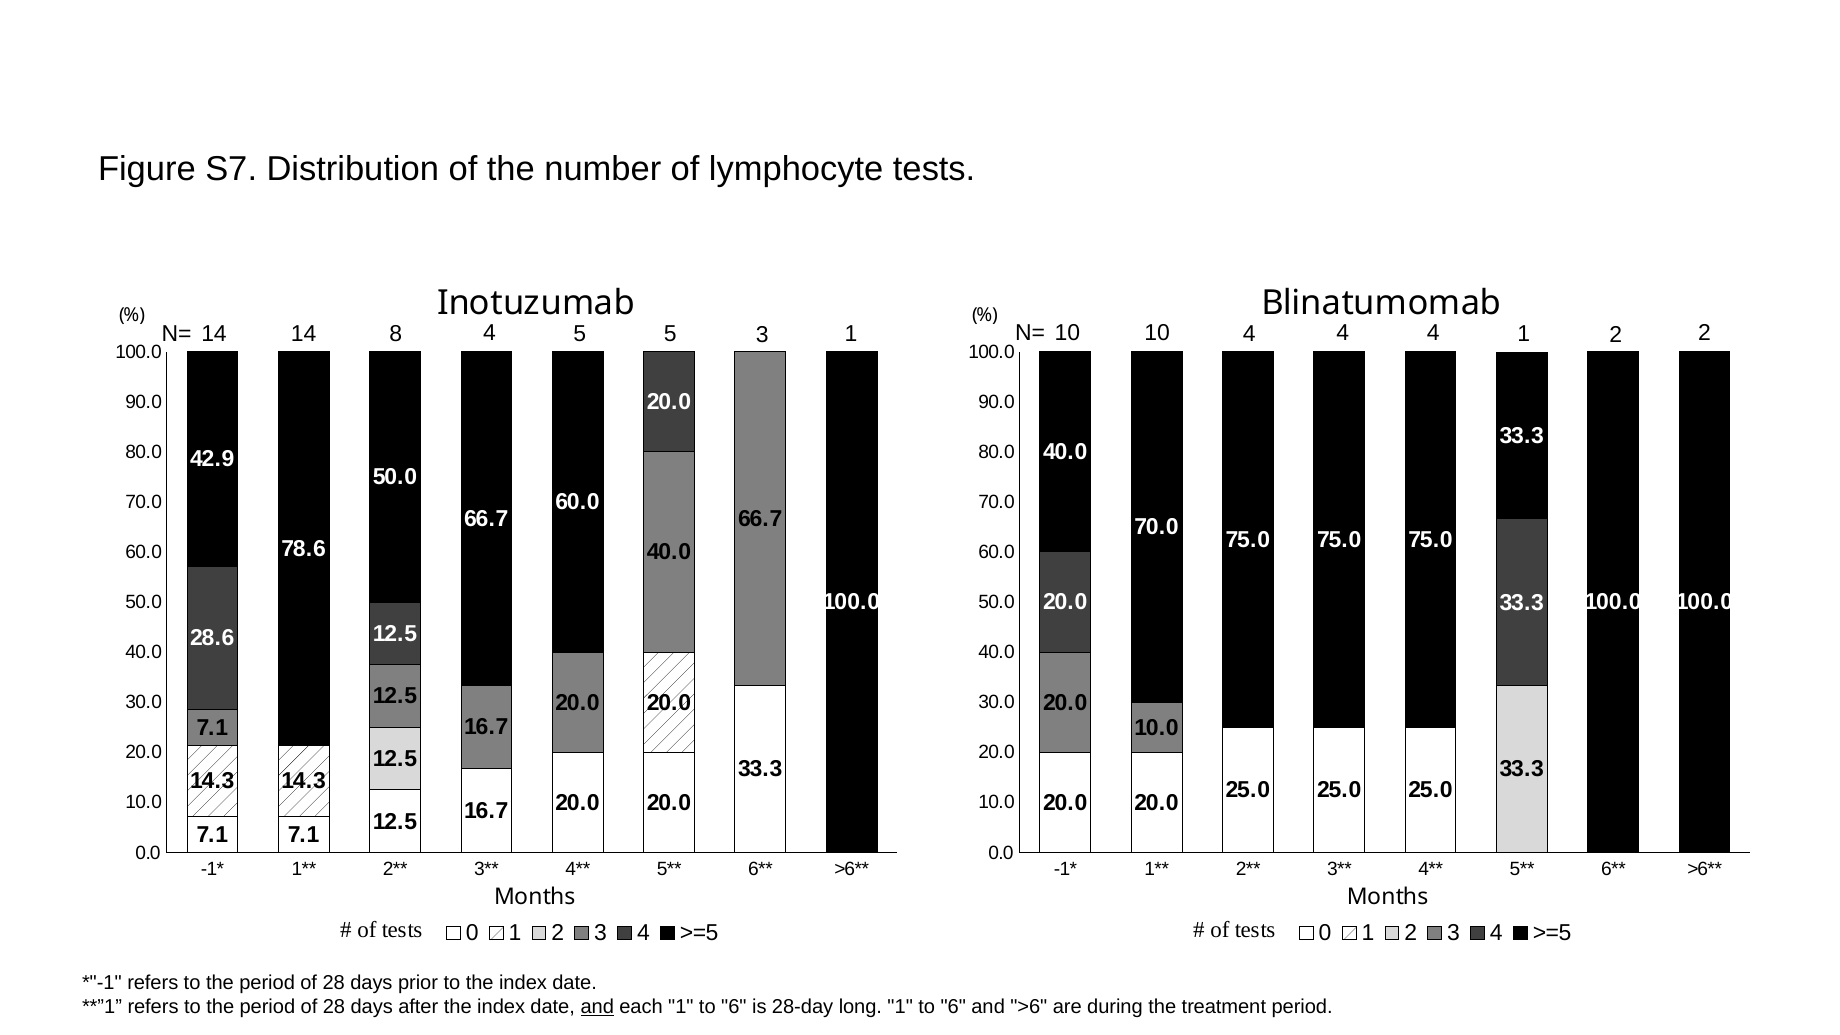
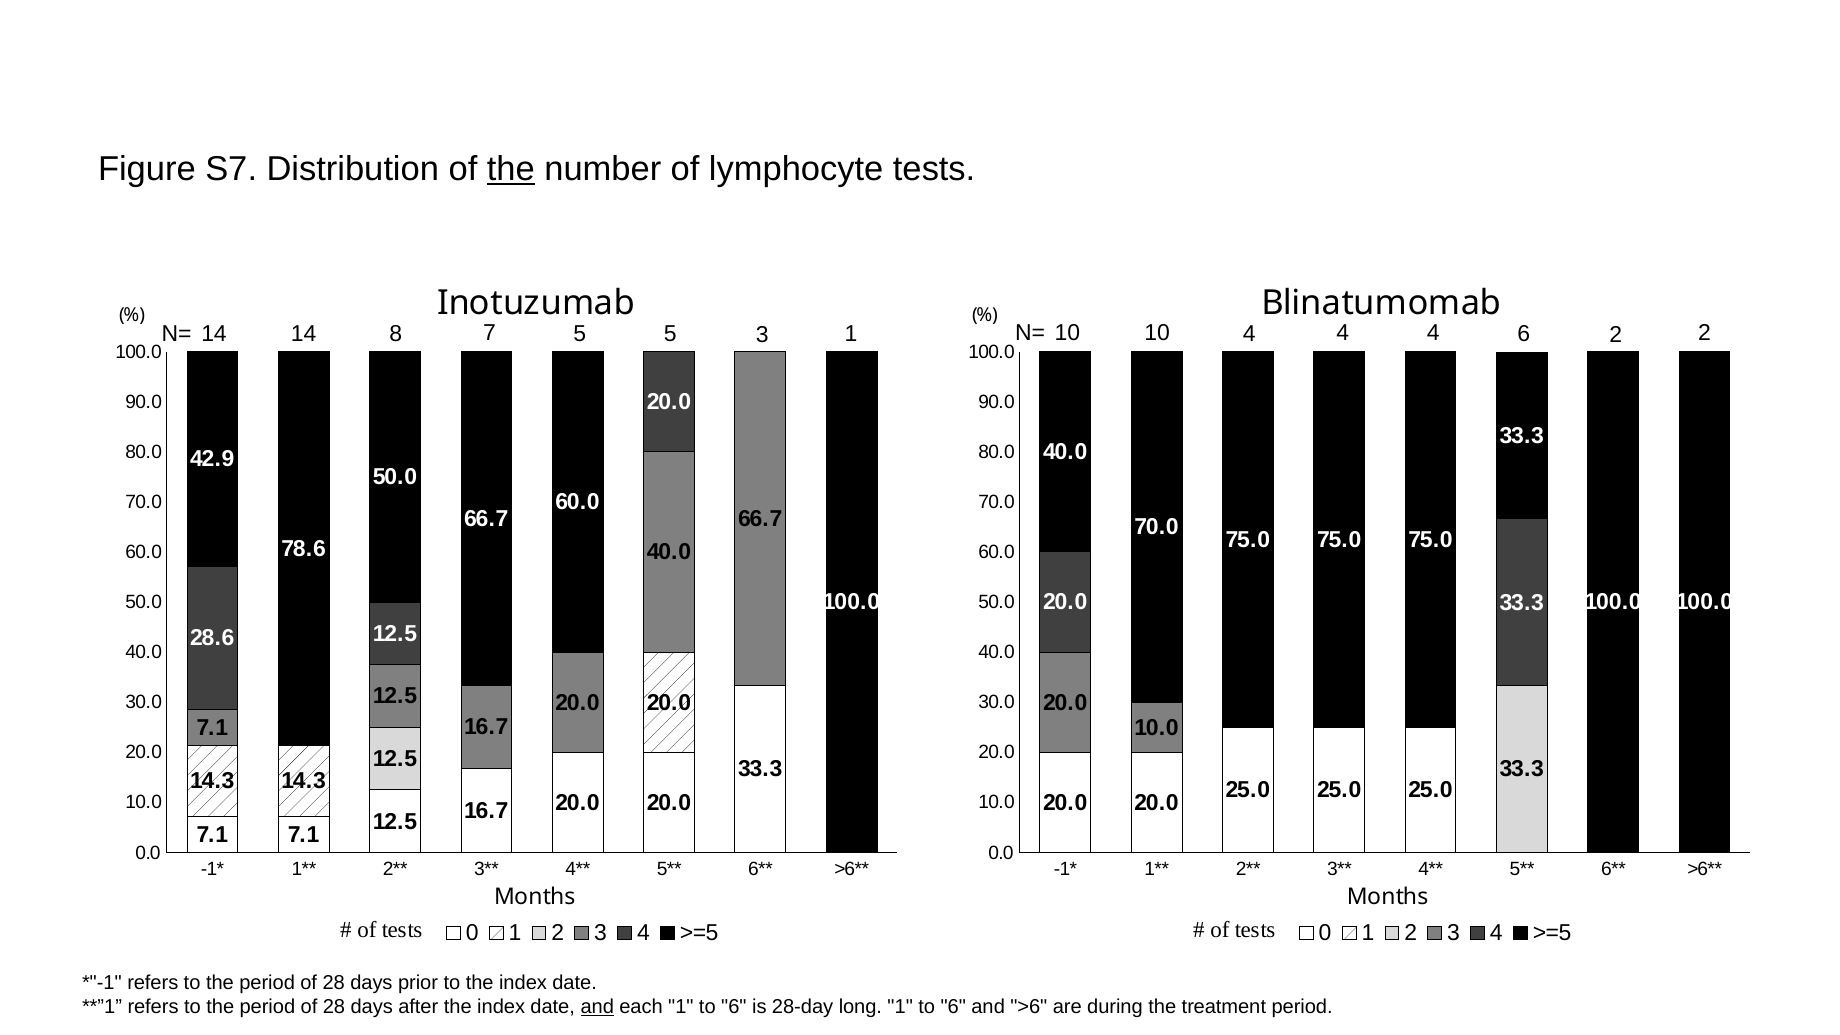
the underline: none -> present (511, 169)
8 4: 4 -> 7 (489, 333)
4 1: 1 -> 6 (1524, 334)
